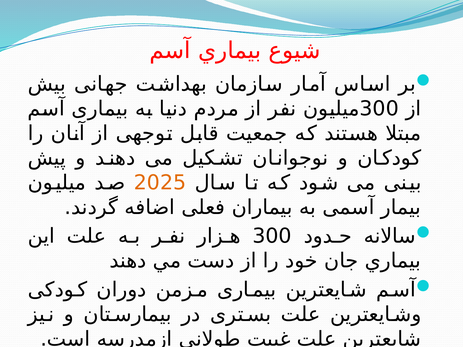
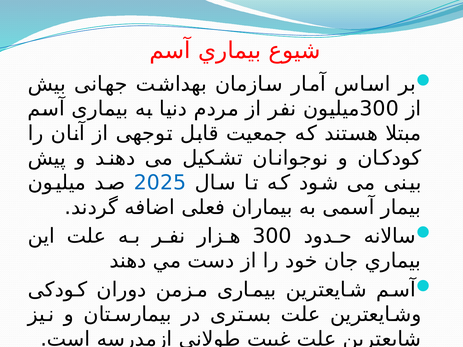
2025 colour: orange -> blue (160, 183)
